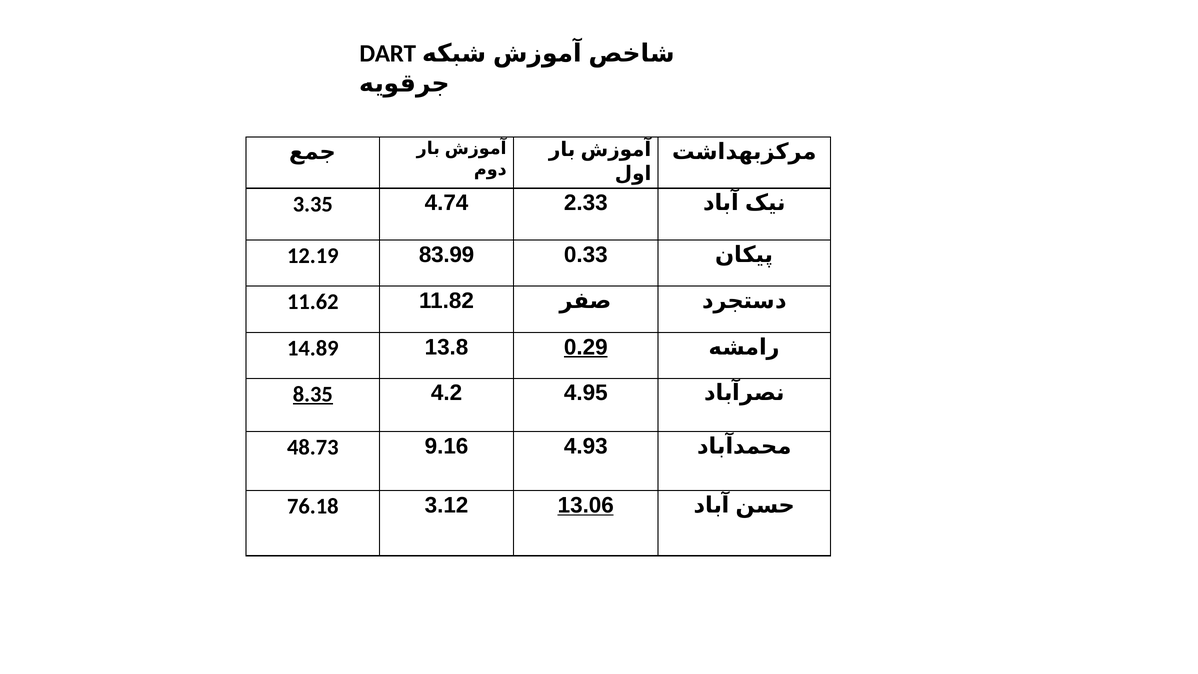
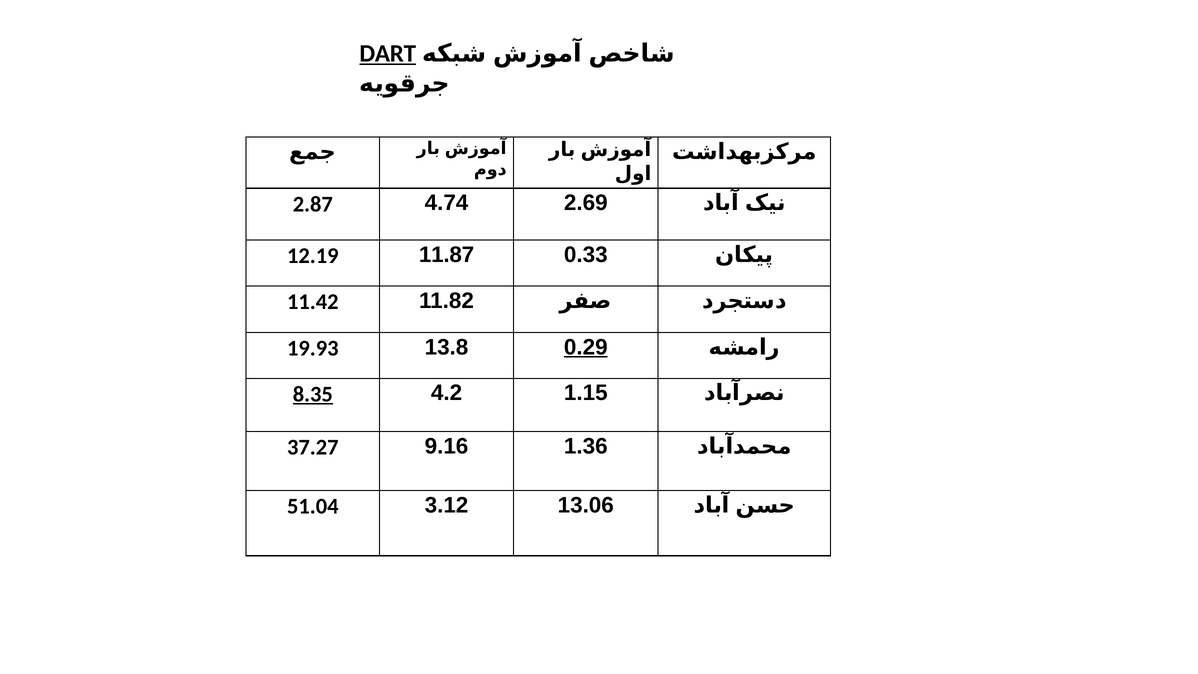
DART underline: none -> present (388, 54)
3.35: 3.35 -> 2.87 (313, 204)
2.33: 2.33 -> 2.69 (586, 203)
83.99: 83.99 -> 11.87 (447, 255)
11.62: 11.62 -> 11.42 (313, 302)
14.89: 14.89 -> 19.93 (313, 348)
4.95: 4.95 -> 1.15 (586, 393)
48.73: 48.73 -> 37.27 (313, 447)
4.93: 4.93 -> 1.36 (586, 446)
76.18: 76.18 -> 51.04 (313, 506)
13.06 underline: present -> none (586, 505)
